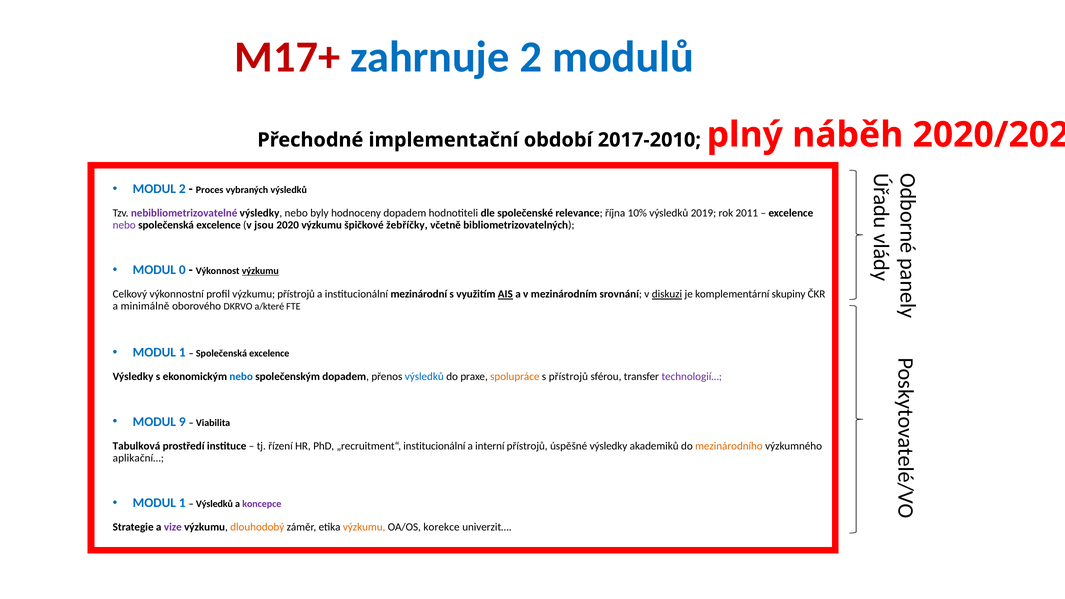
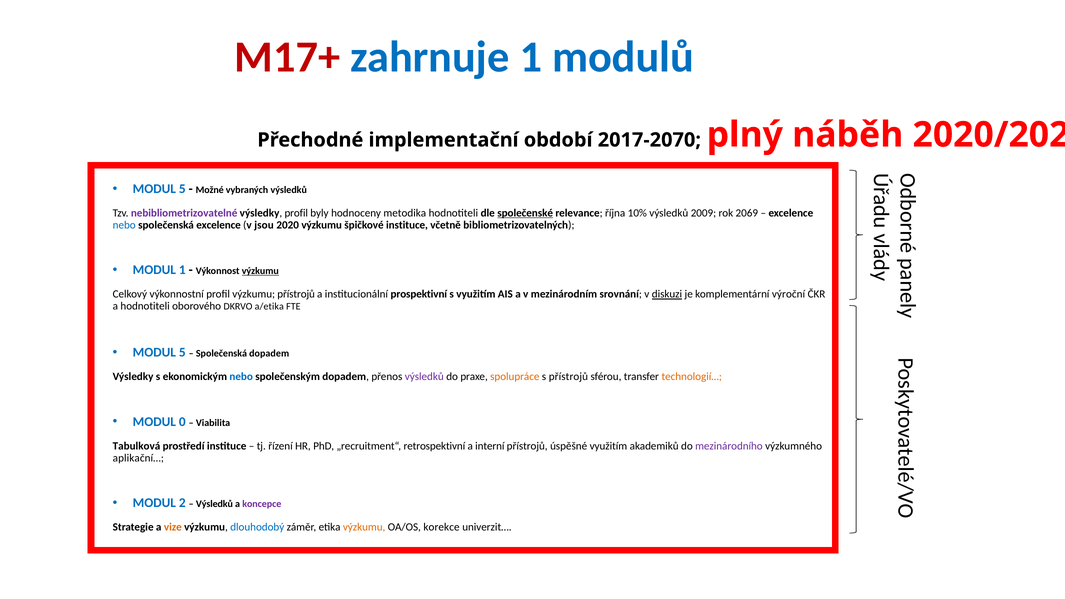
zahrnuje 2: 2 -> 1 (531, 57)
2017-2010: 2017-2010 -> 2017-2070 (649, 140)
2: 2 -> 5 (182, 189)
Proces: Proces -> Možné (210, 190)
výsledky nebo: nebo -> profil (296, 213)
hodnoceny dopadem: dopadem -> metodika (405, 213)
společenské underline: none -> present (525, 213)
2019: 2019 -> 2009 (703, 213)
2011: 2011 -> 2069 (747, 213)
nebo colour: purple -> blue (124, 225)
špičkové žebříčky: žebříčky -> instituce (407, 225)
MODUL 0: 0 -> 1 (182, 270)
mezinárodní: mezinárodní -> prospektivní (419, 294)
AIS underline: present -> none (505, 294)
skupiny: skupiny -> výroční (789, 294)
a minimálně: minimálně -> hodnotiteli (145, 306)
a/které: a/které -> a/etika (269, 307)
1: 1 -> 5 (182, 352)
excelence: excelence -> dopadem (269, 354)
výsledků colour: blue -> purple (424, 377)
technologií… colour: purple -> orange (692, 377)
9: 9 -> 0 (182, 422)
„recruitment“ institucionální: institucionální -> retrospektivní (434, 446)
úspěšné výsledky: výsledky -> využitím (608, 446)
mezinárodního colour: orange -> purple (729, 446)
1: 1 -> 2 (182, 503)
vize colour: purple -> orange (173, 527)
dlouhodobý colour: orange -> blue (257, 527)
